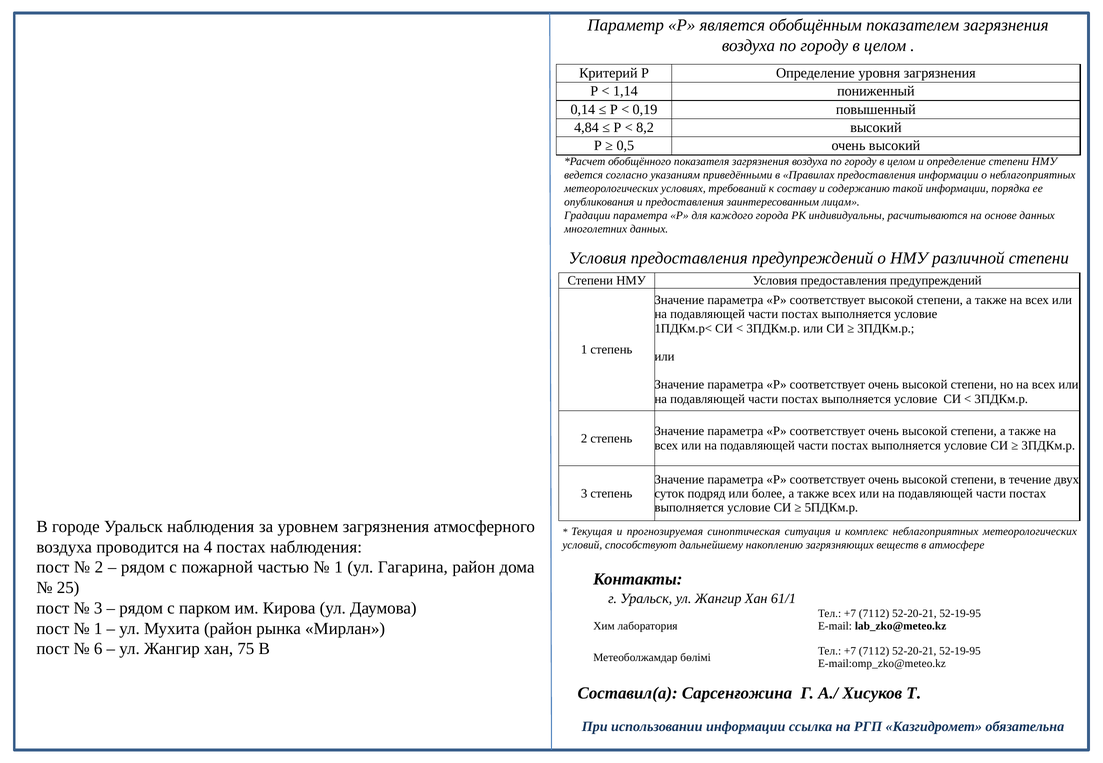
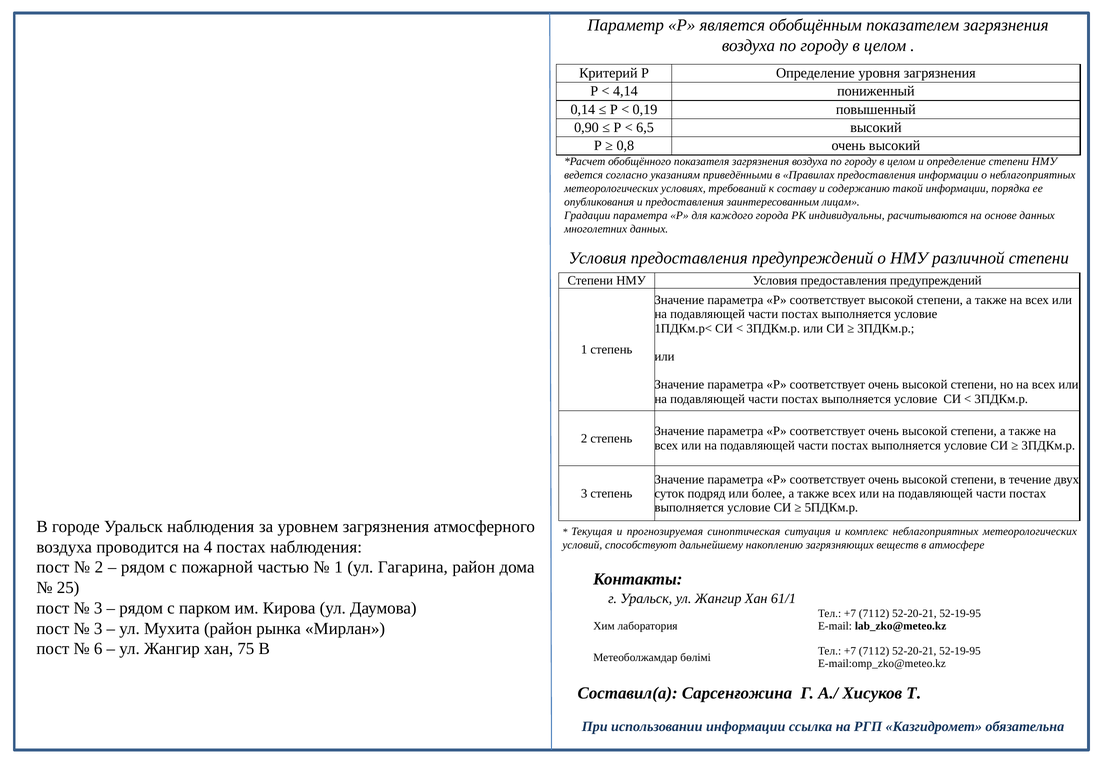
1,14: 1,14 -> 4,14 (625, 91)
4,84: 4,84 -> 0,90 (586, 128)
8,2: 8,2 -> 6,5 (645, 128)
0,5: 0,5 -> 0,8 (625, 146)
1: 1 -> 3 (98, 629)
